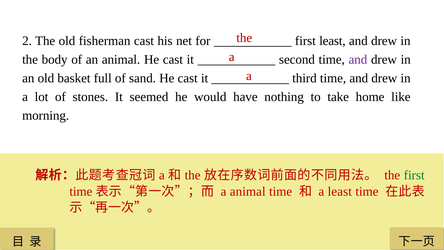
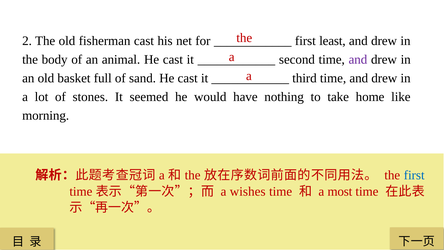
first colour: green -> blue (414, 175)
a animal: animal -> wishes (248, 191)
a least: least -> most (340, 191)
